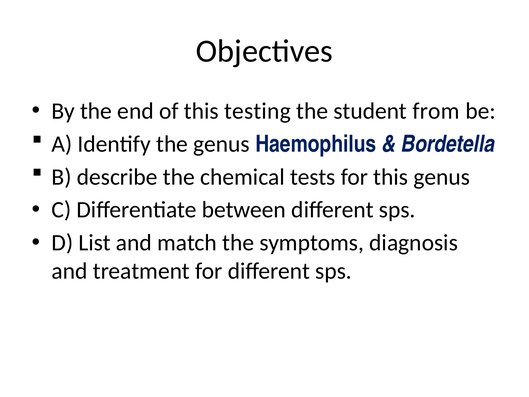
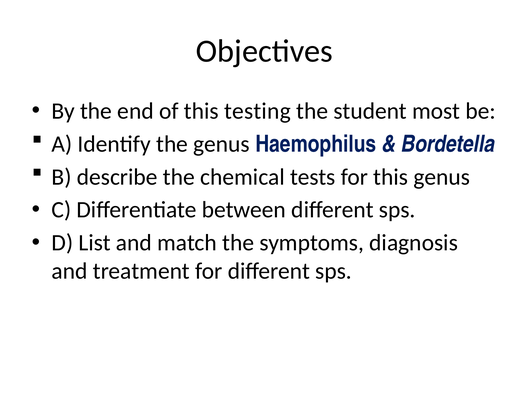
from: from -> most (436, 111)
